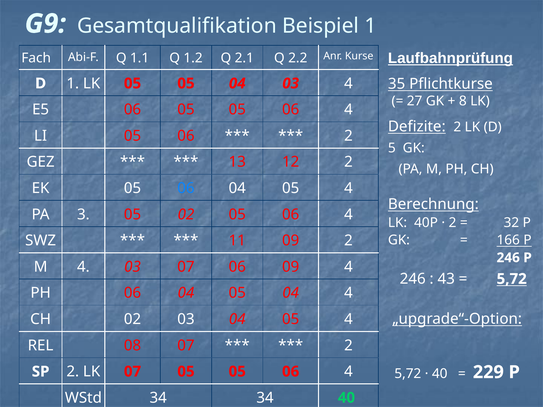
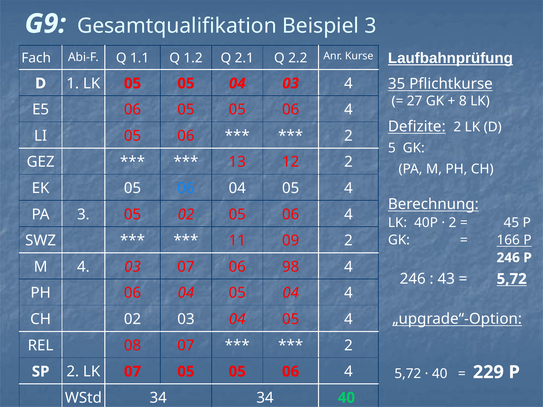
Beispiel 1: 1 -> 3 (371, 26)
32: 32 -> 45 (511, 223)
06 09: 09 -> 98 (291, 267)
